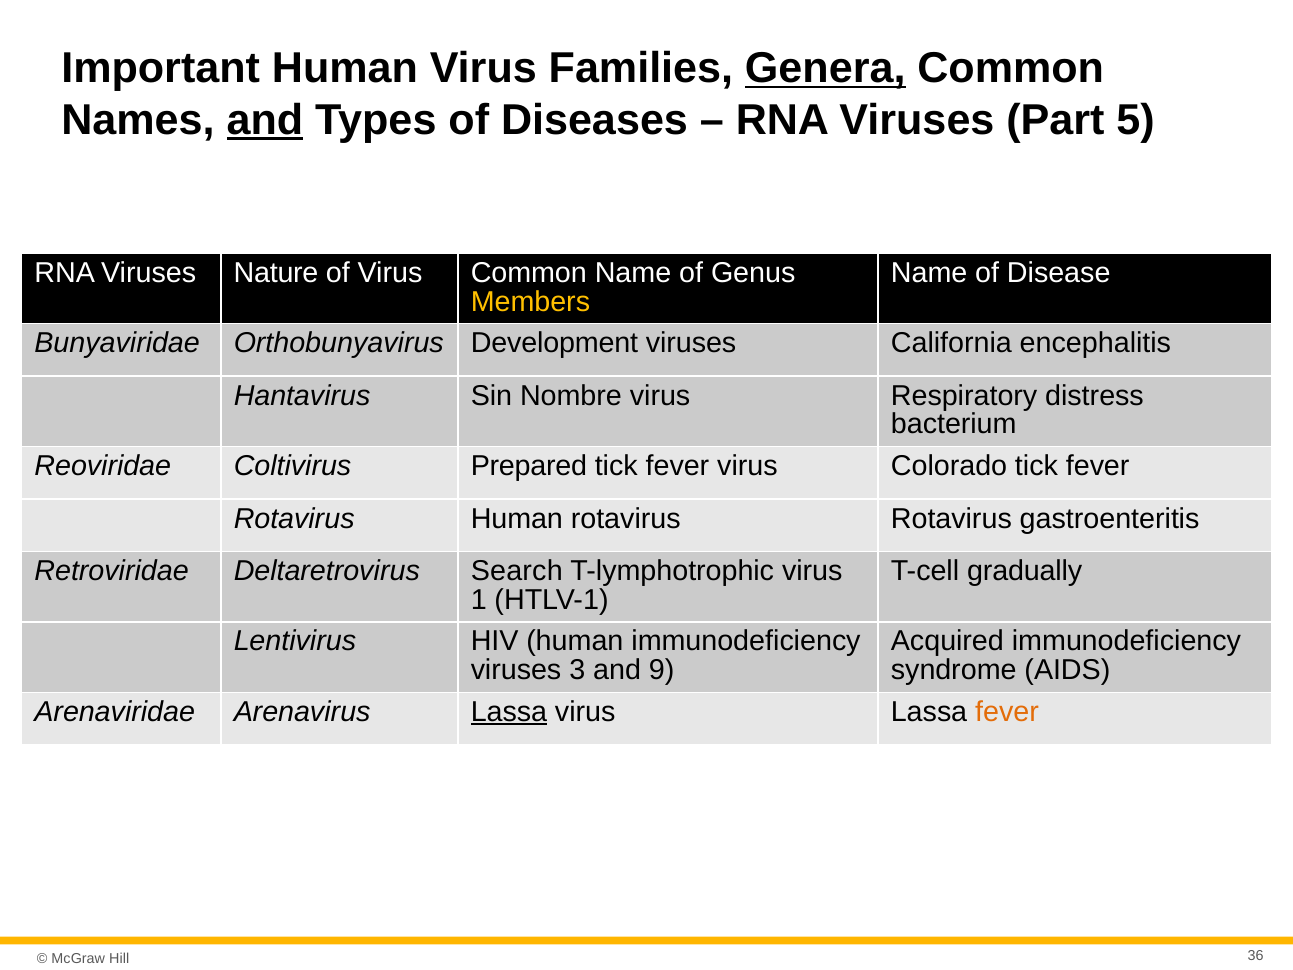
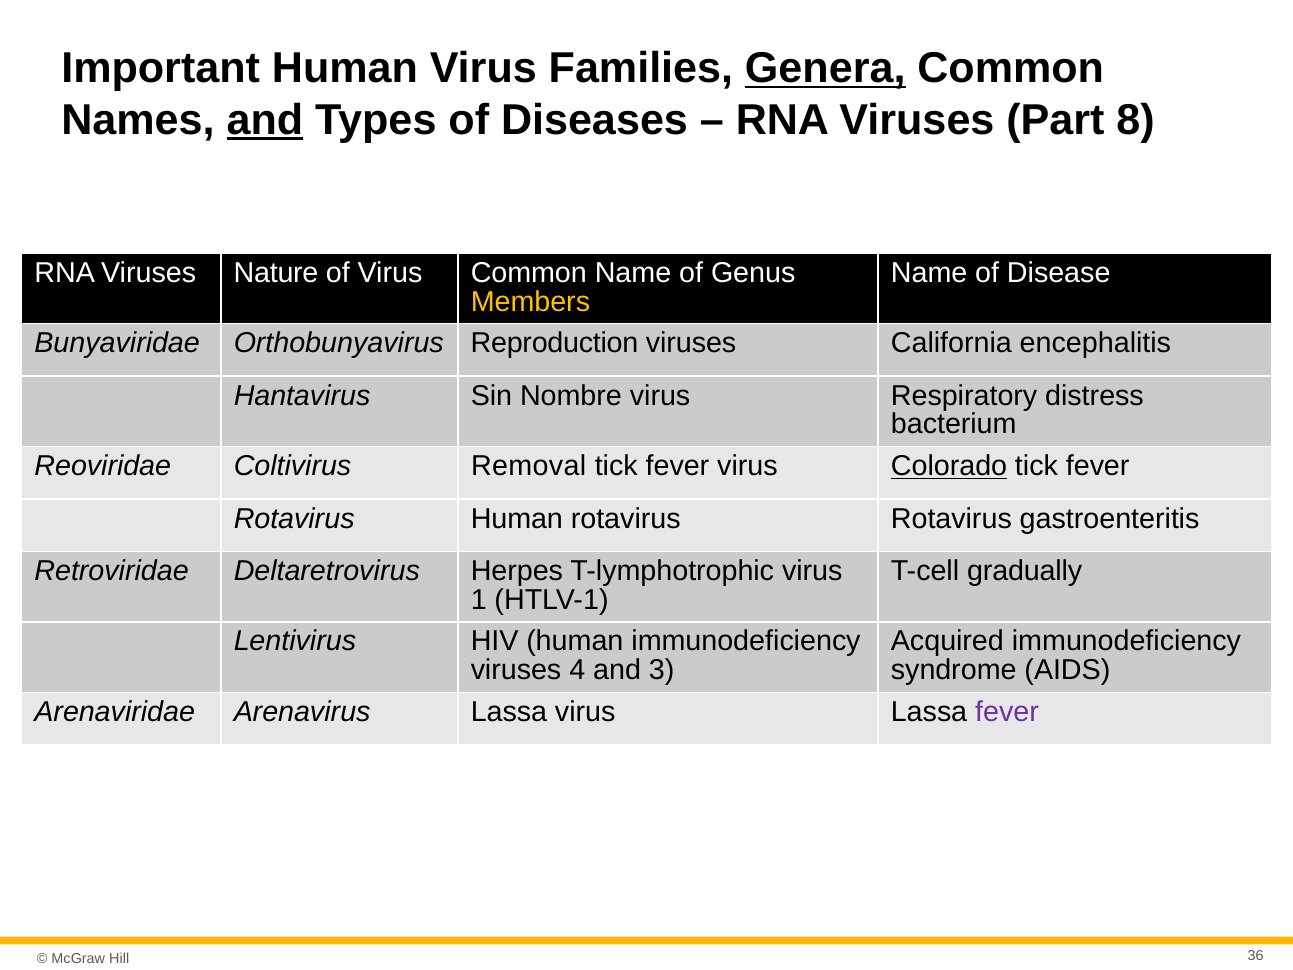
5: 5 -> 8 (1136, 120)
Development: Development -> Reproduction (554, 343)
Prepared: Prepared -> Removal (529, 466)
Colorado underline: none -> present (949, 466)
Search: Search -> Herpes (517, 571)
3: 3 -> 4 (577, 670)
9: 9 -> 3 (662, 670)
Lassa underline: present -> none (509, 712)
fever colour: orange -> purple (1007, 712)
